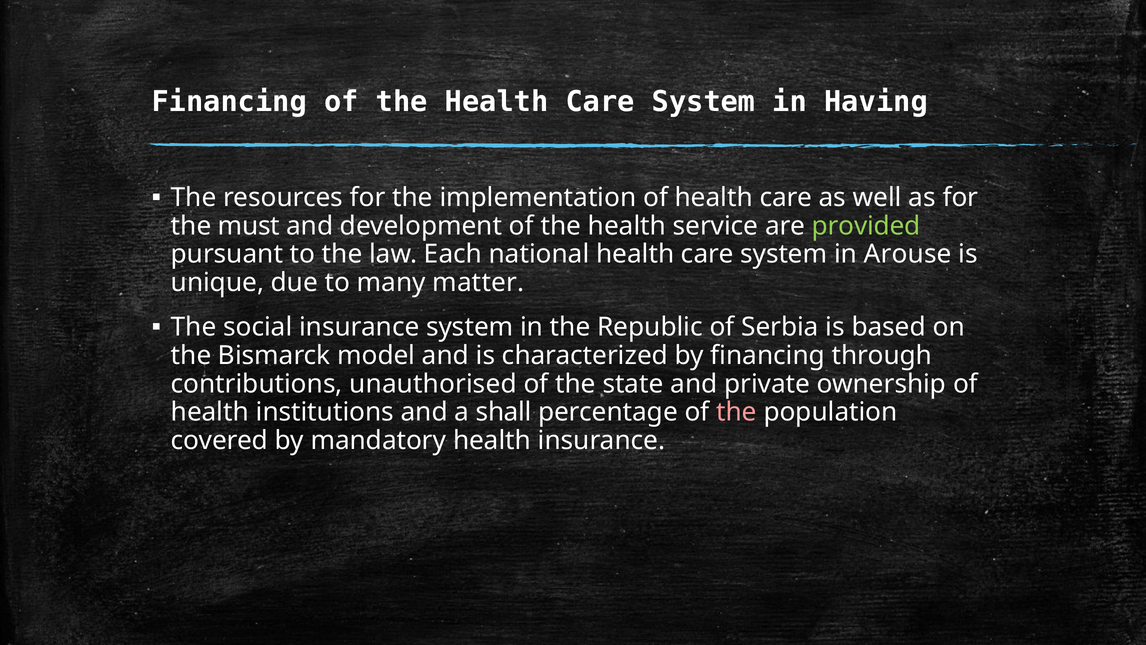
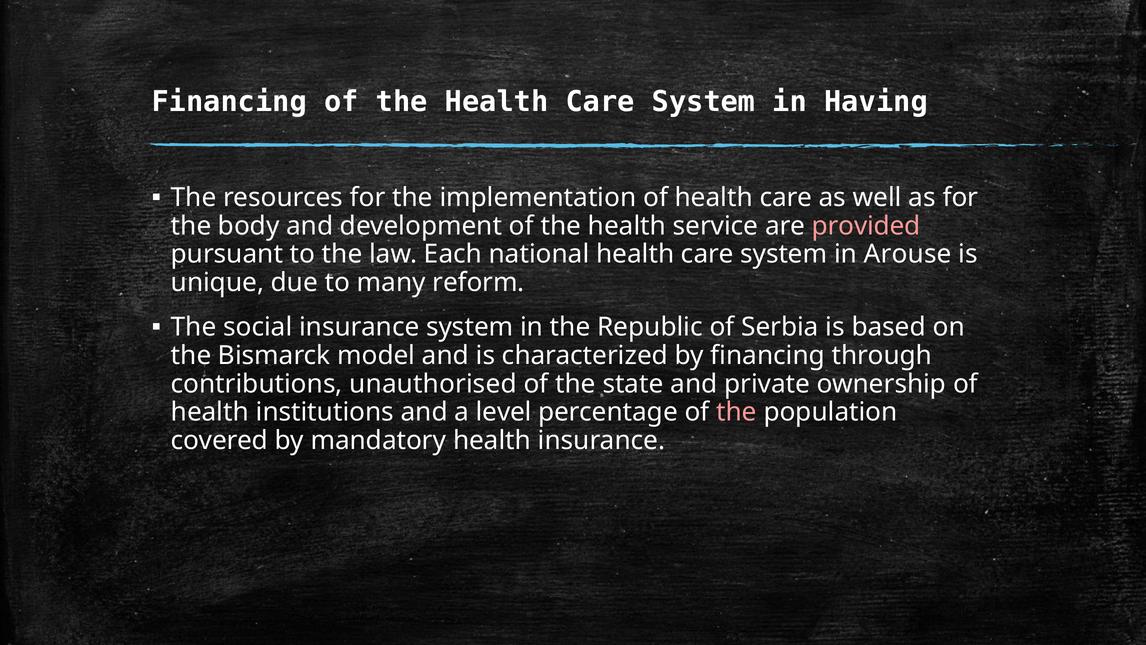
must: must -> body (249, 226)
provided colour: light green -> pink (866, 226)
matter: matter -> reform (478, 282)
shall: shall -> level (504, 412)
